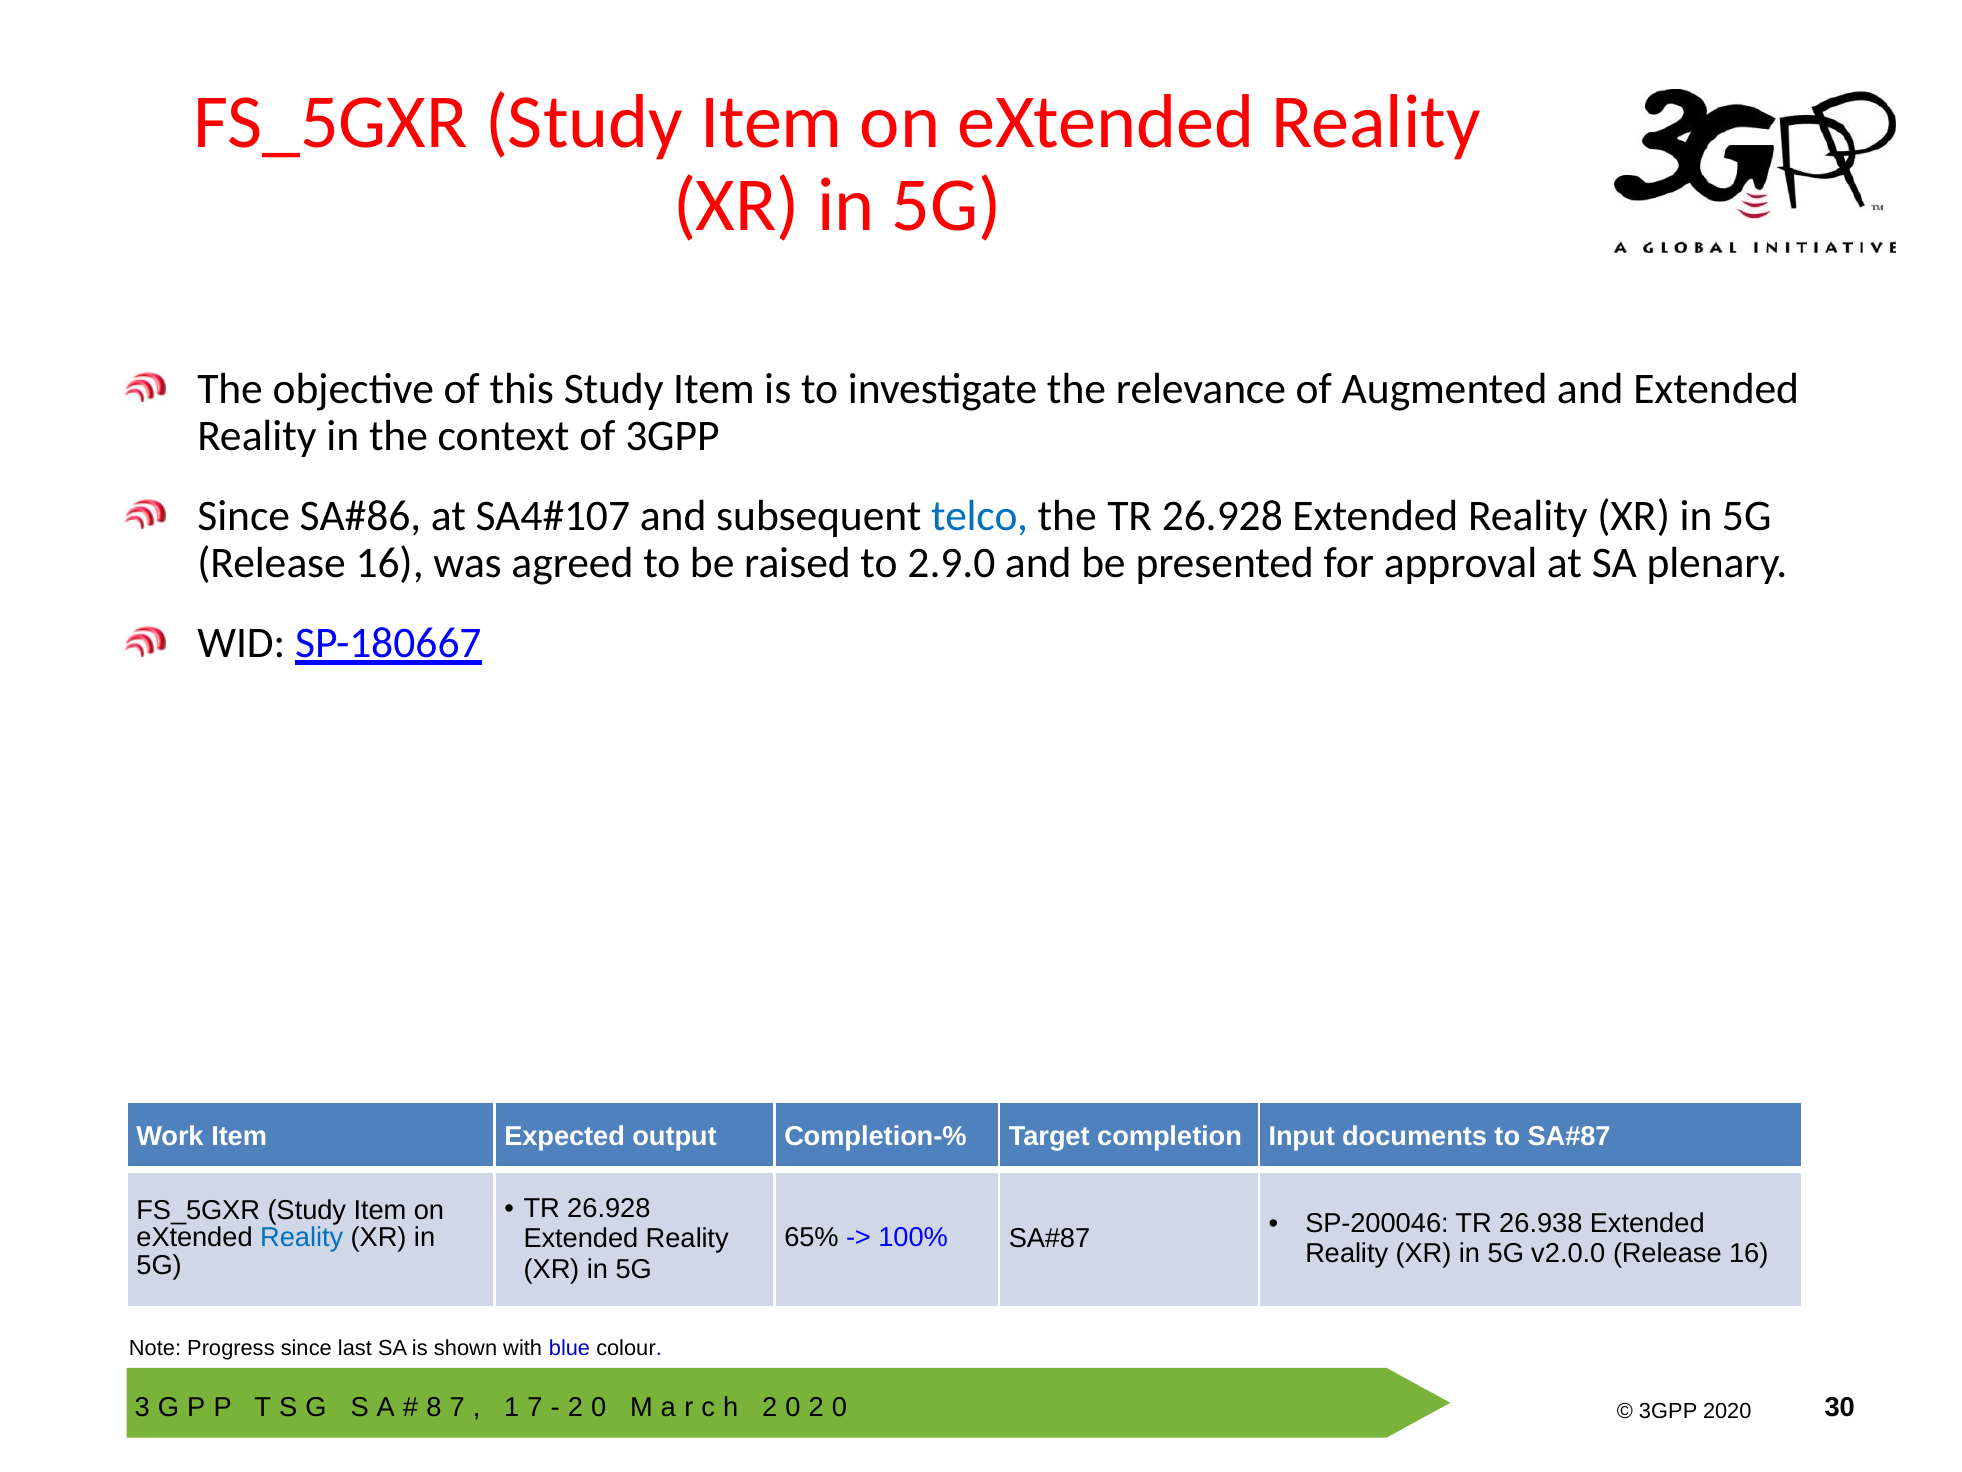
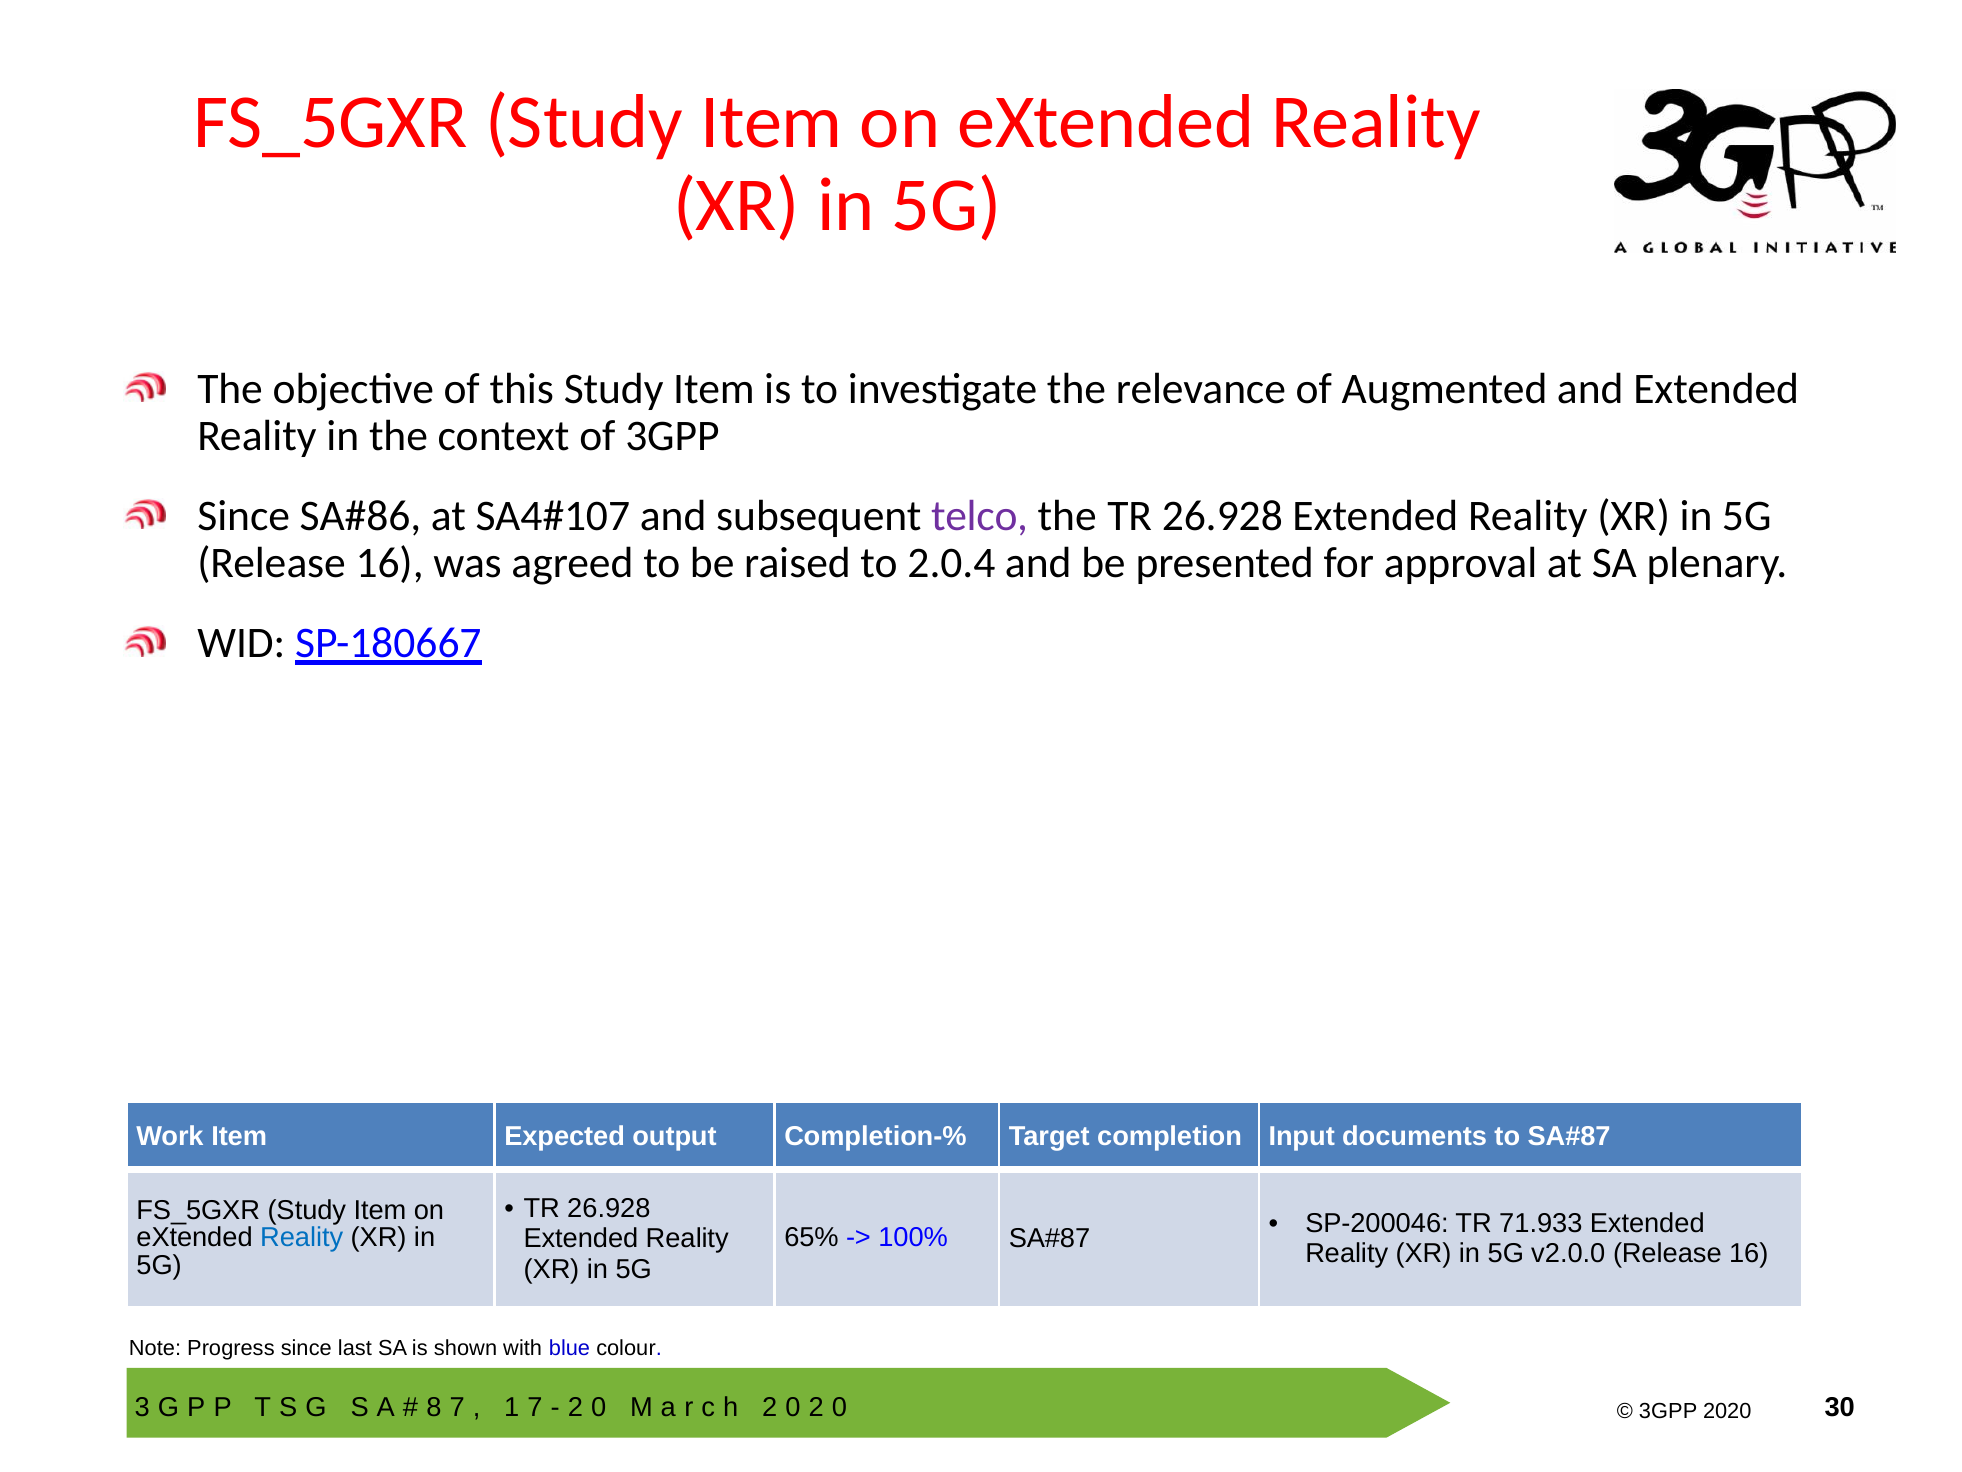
telco colour: blue -> purple (980, 516)
2.9.0: 2.9.0 -> 2.0.4 (951, 563)
26.938: 26.938 -> 71.933 (1541, 1223)
